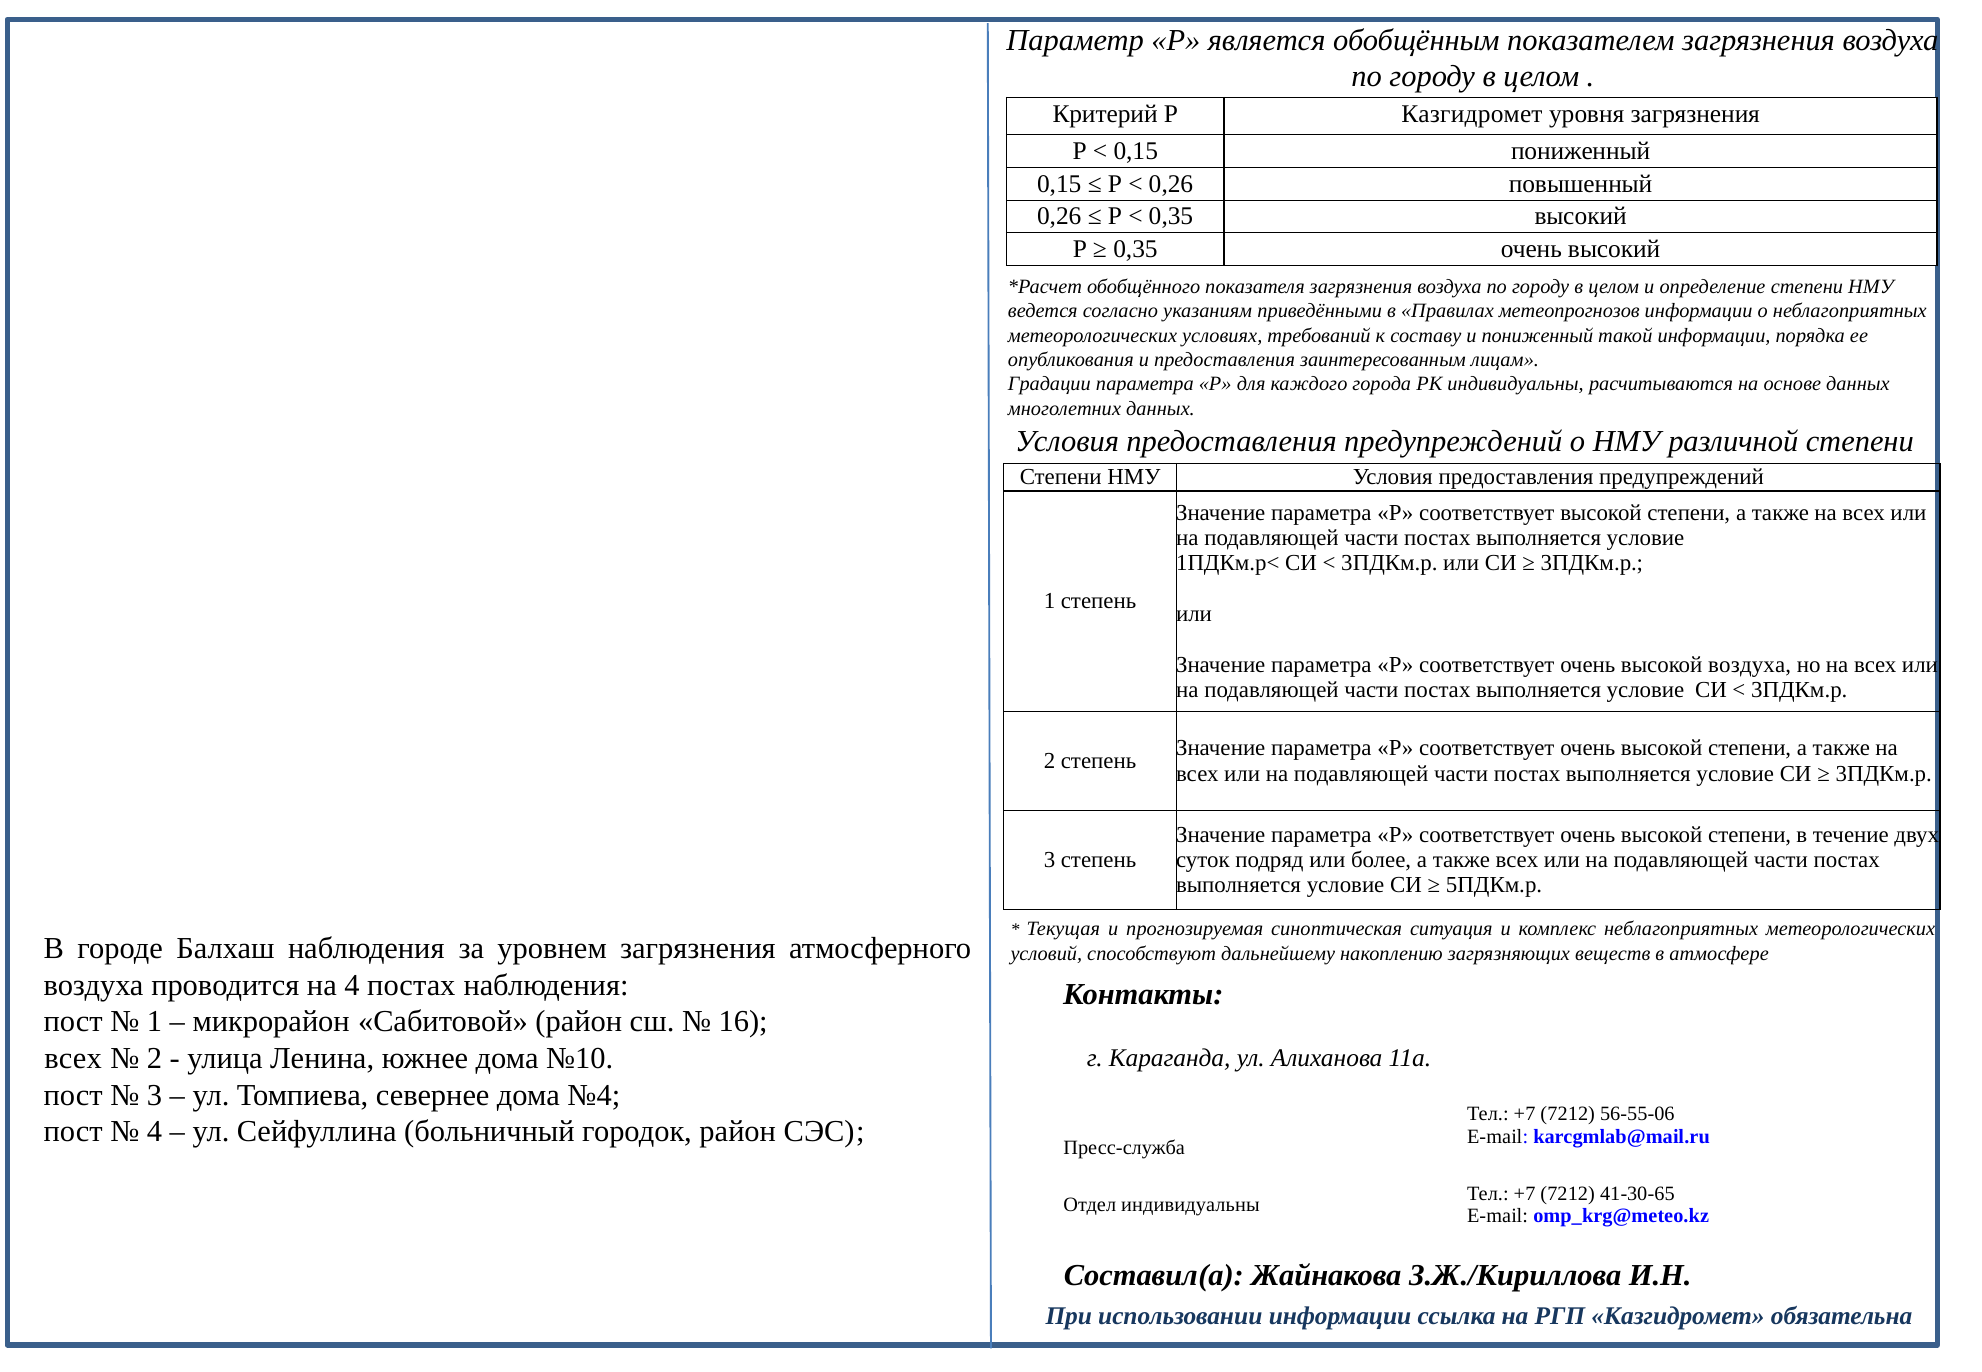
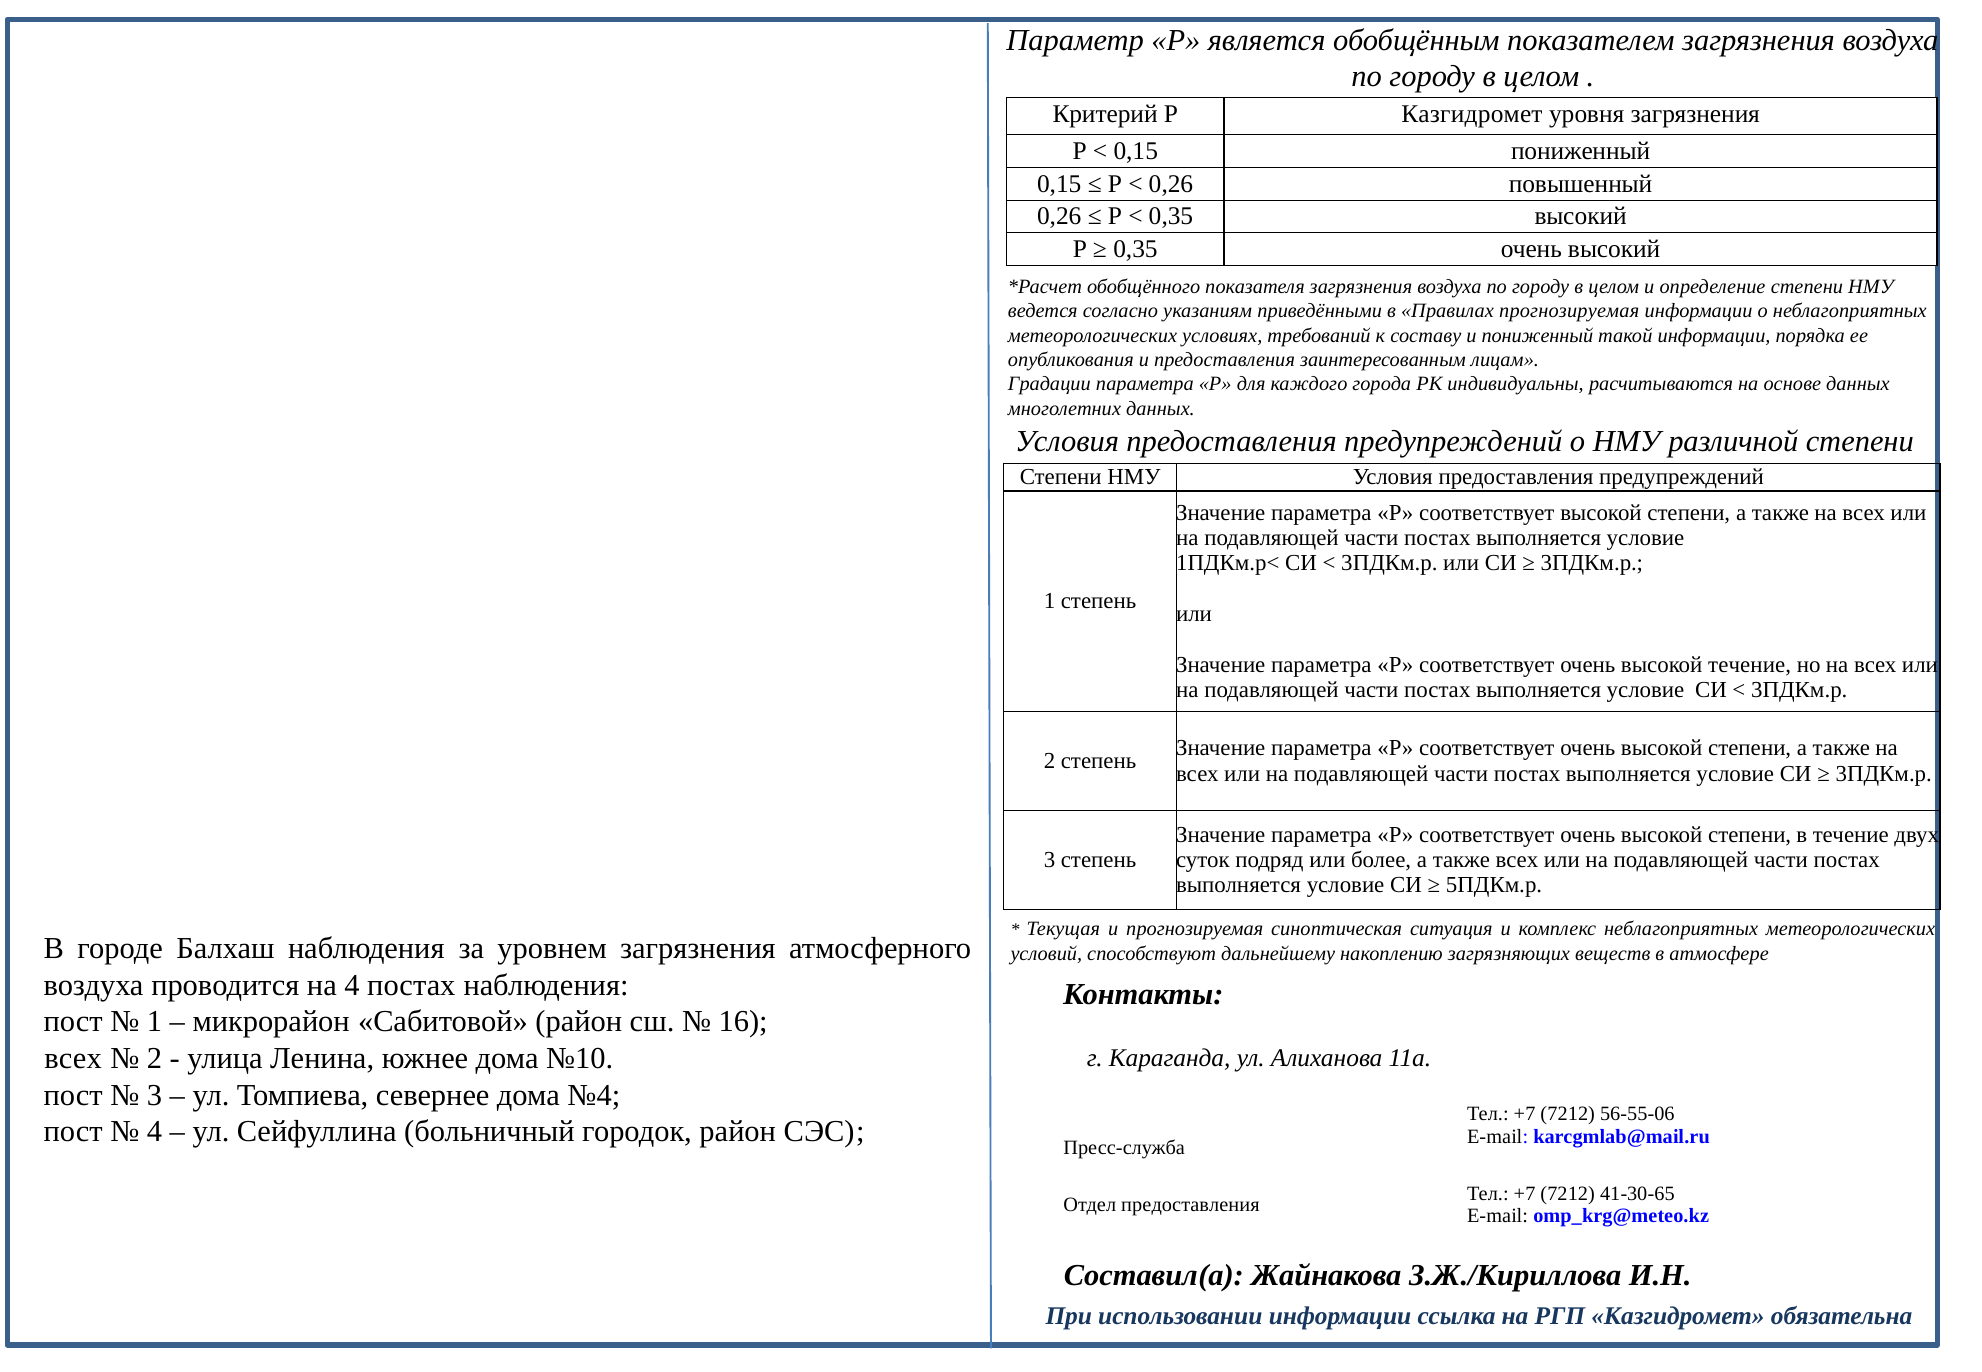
Правилах метеопрогнозов: метеопрогнозов -> прогнозируемая (1569, 311)
высокой воздуха: воздуха -> течение (1750, 665)
Отдел индивидуальны: индивидуальны -> предоставления (1190, 1205)
